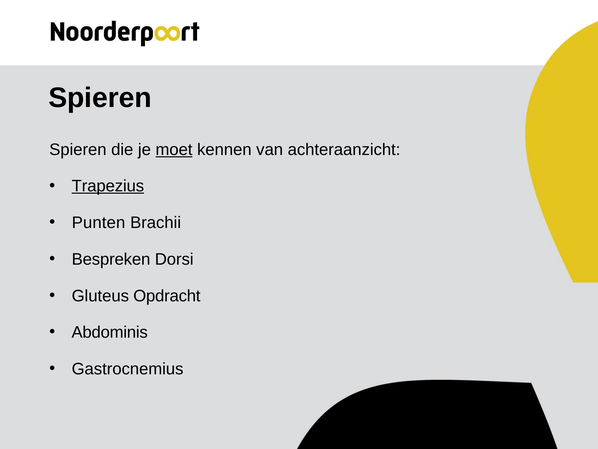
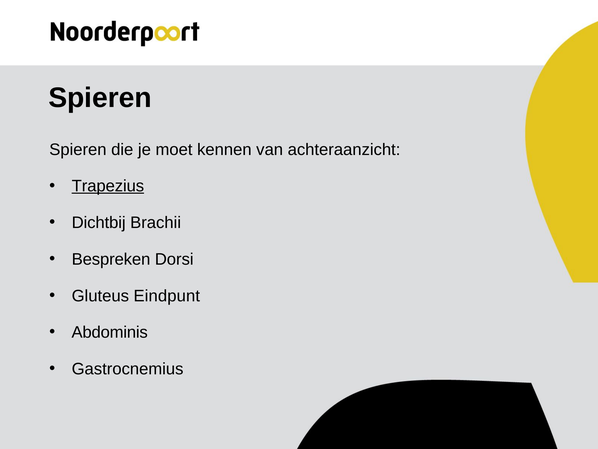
moet underline: present -> none (174, 149)
Punten: Punten -> Dichtbij (99, 222)
Opdracht: Opdracht -> Eindpunt (167, 296)
